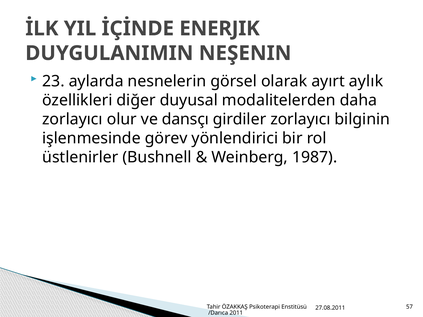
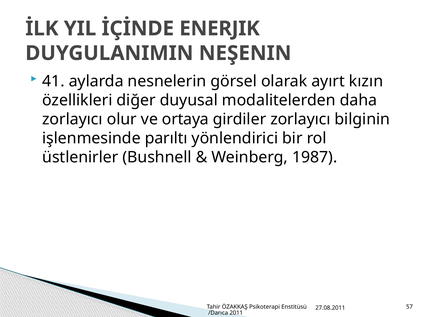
23: 23 -> 41 (53, 81)
aylık: aylık -> kızın (366, 81)
dansçı: dansçı -> ortaya (185, 119)
görev: görev -> parıltı (166, 138)
